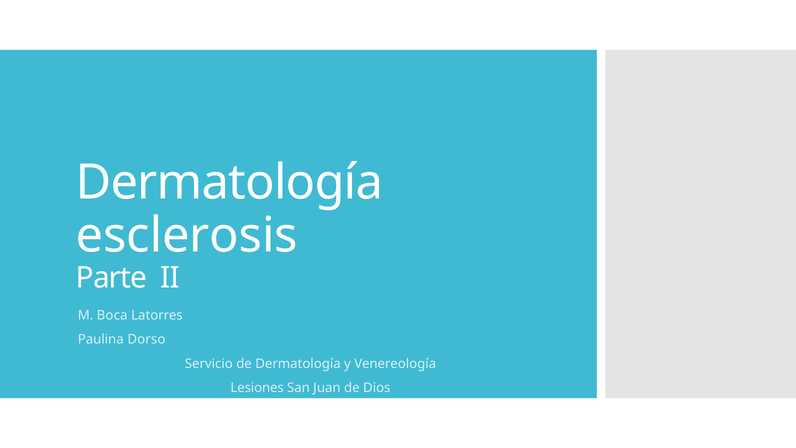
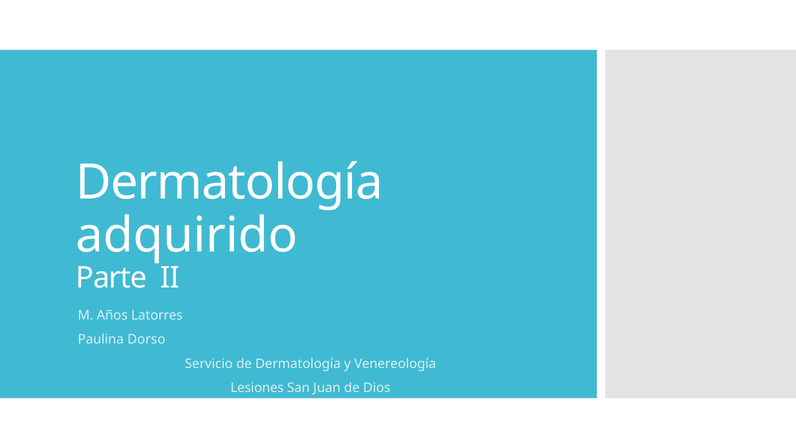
esclerosis: esclerosis -> adquirido (187, 235)
Boca: Boca -> Años (112, 315)
